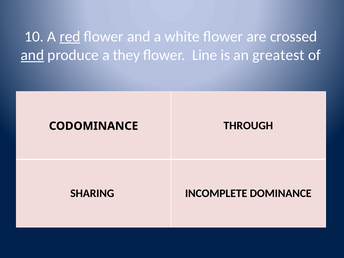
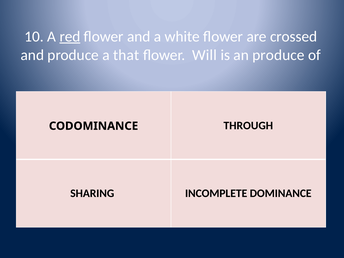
and underline: present -> none (32, 55)
they: they -> that (126, 55)
Line: Line -> Will (205, 55)
an greatest: greatest -> produce (278, 55)
